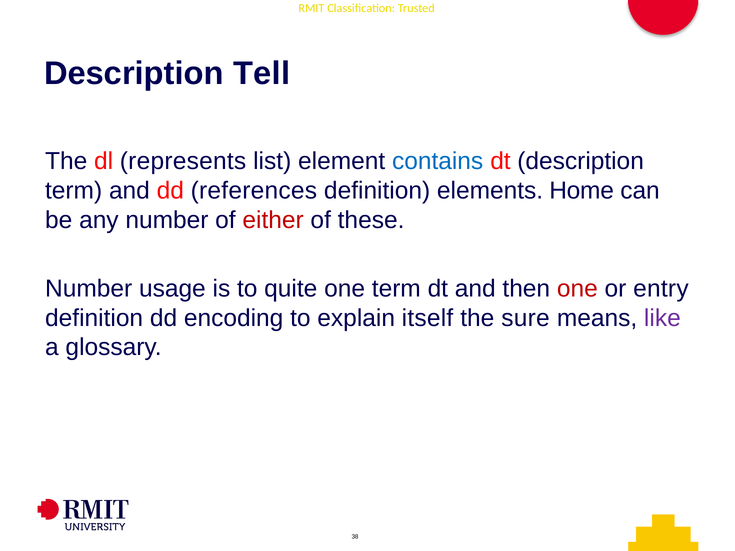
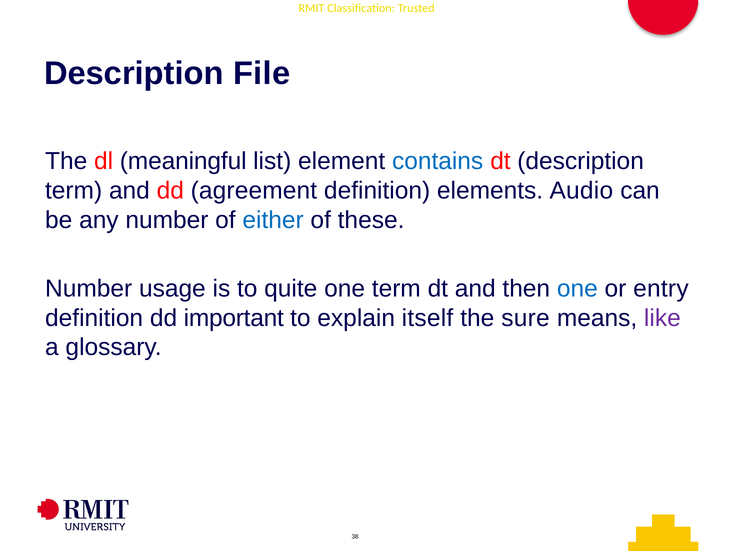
Tell: Tell -> File (262, 73)
represents: represents -> meaningful (183, 161)
references: references -> agreement (254, 191)
Home: Home -> Audio (581, 191)
either colour: red -> blue (273, 220)
one colour: red -> blue (577, 289)
encoding: encoding -> important (234, 318)
